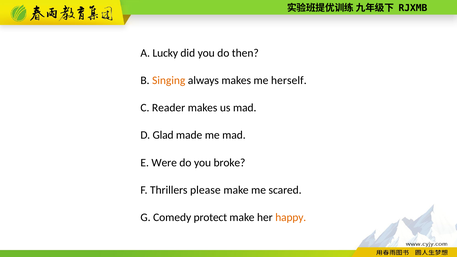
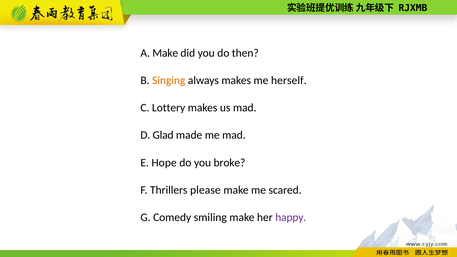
A Lucky: Lucky -> Make (165, 53)
Reader: Reader -> Lottery (169, 108)
Were: Were -> Hope (164, 163)
protect: protect -> smiling (210, 217)
happy colour: orange -> purple (291, 217)
